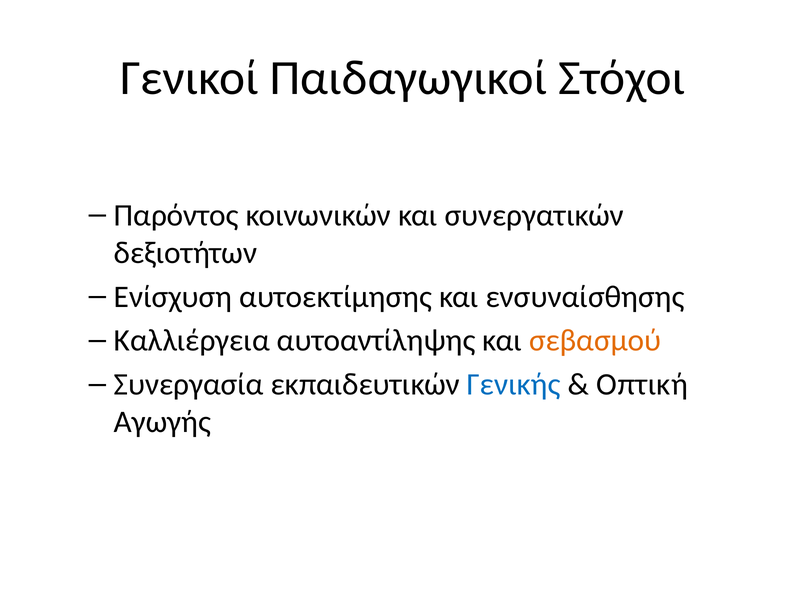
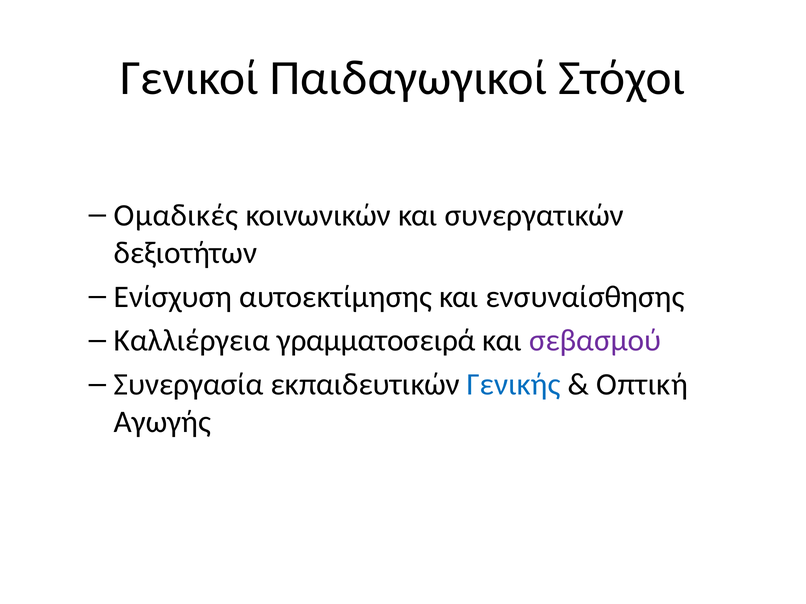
Παρόντος: Παρόντος -> Ομαδικές (176, 215)
αυτοαντίληψης: αυτοαντίληψης -> γραμματοσειρά (376, 341)
σεβασμού colour: orange -> purple (595, 341)
